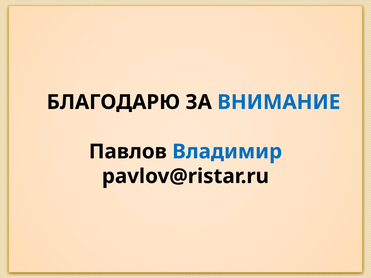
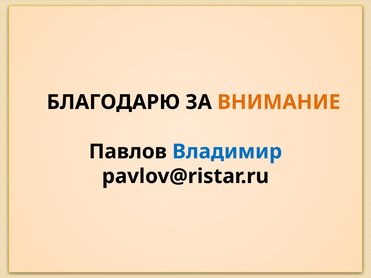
ВНИМАНИЕ colour: blue -> orange (279, 102)
